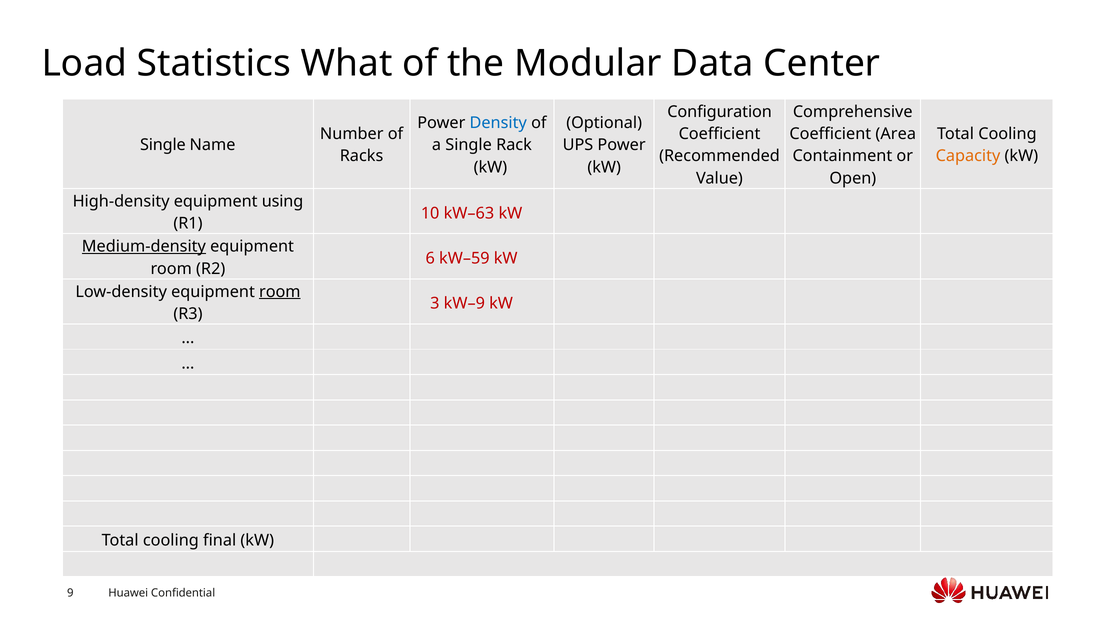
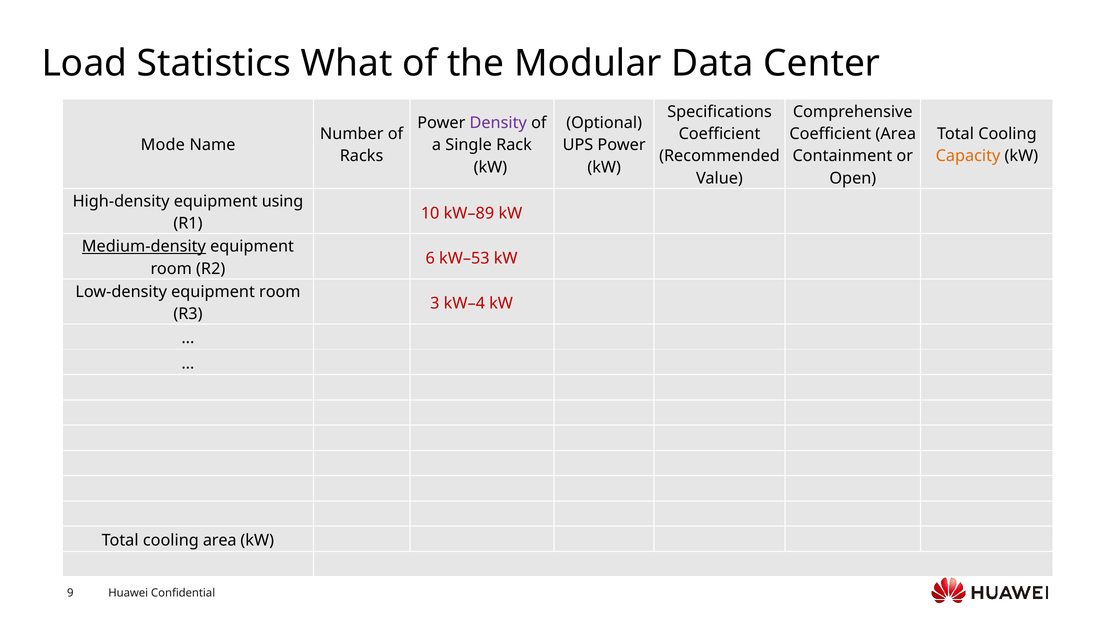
Configuration: Configuration -> Specifications (720, 112)
Density colour: blue -> purple (498, 123)
Single: Single -> Mode (163, 145)
kW–63: kW–63 -> kW–89 (469, 213)
kW–59: kW–59 -> kW–53 (464, 258)
room underline: present -> none (280, 292)
kW–9: kW–9 -> kW–4 (464, 303)
cooling final: final -> area (220, 540)
